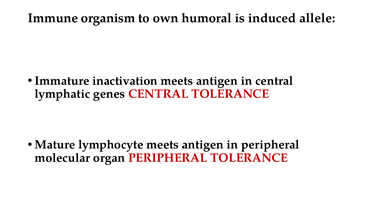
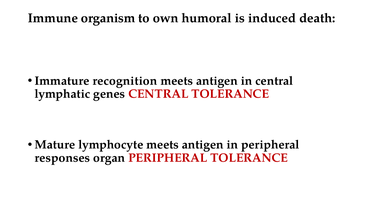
allele: allele -> death (317, 18)
inactivation: inactivation -> recognition (125, 81)
molecular: molecular -> responses (62, 158)
